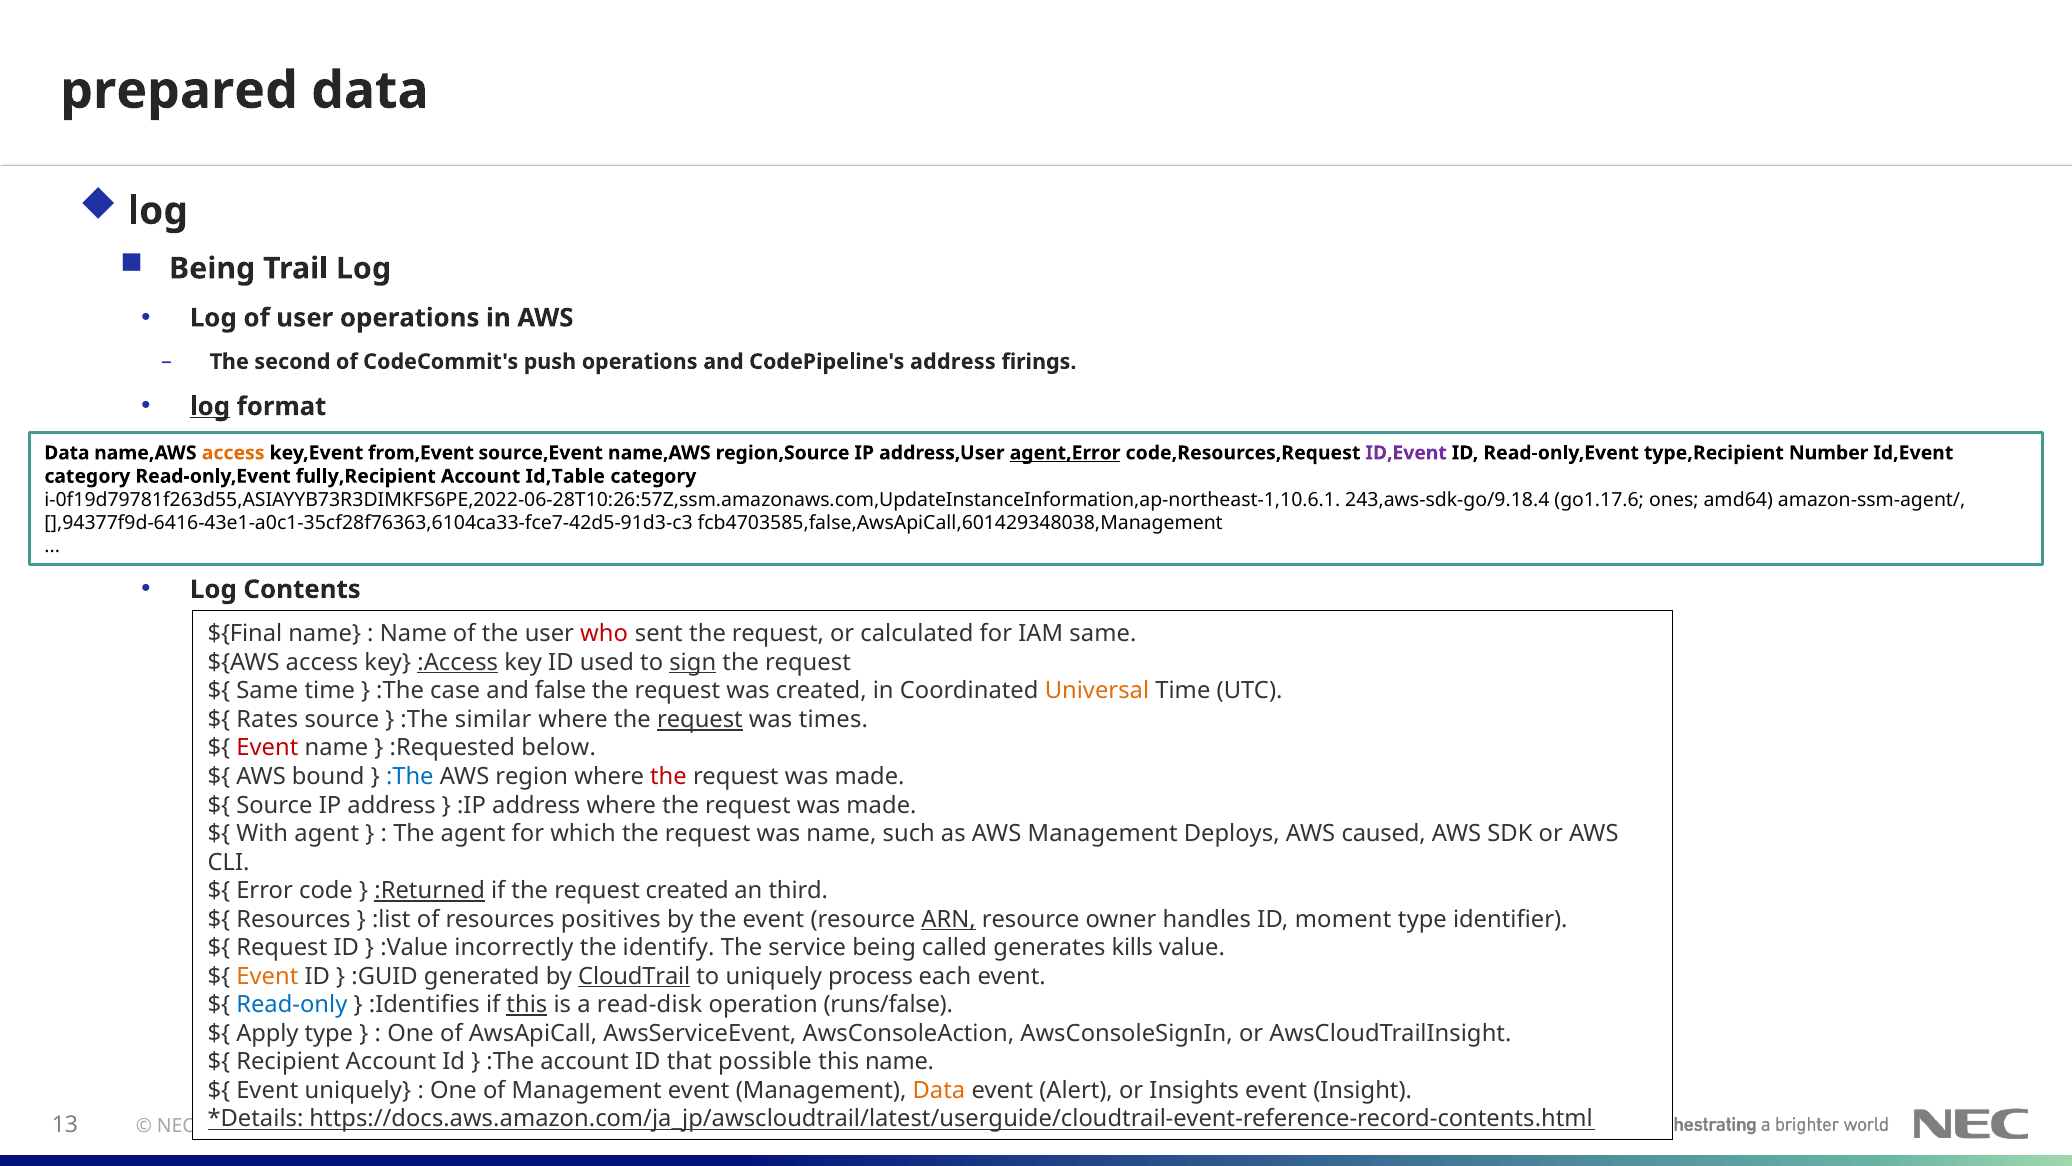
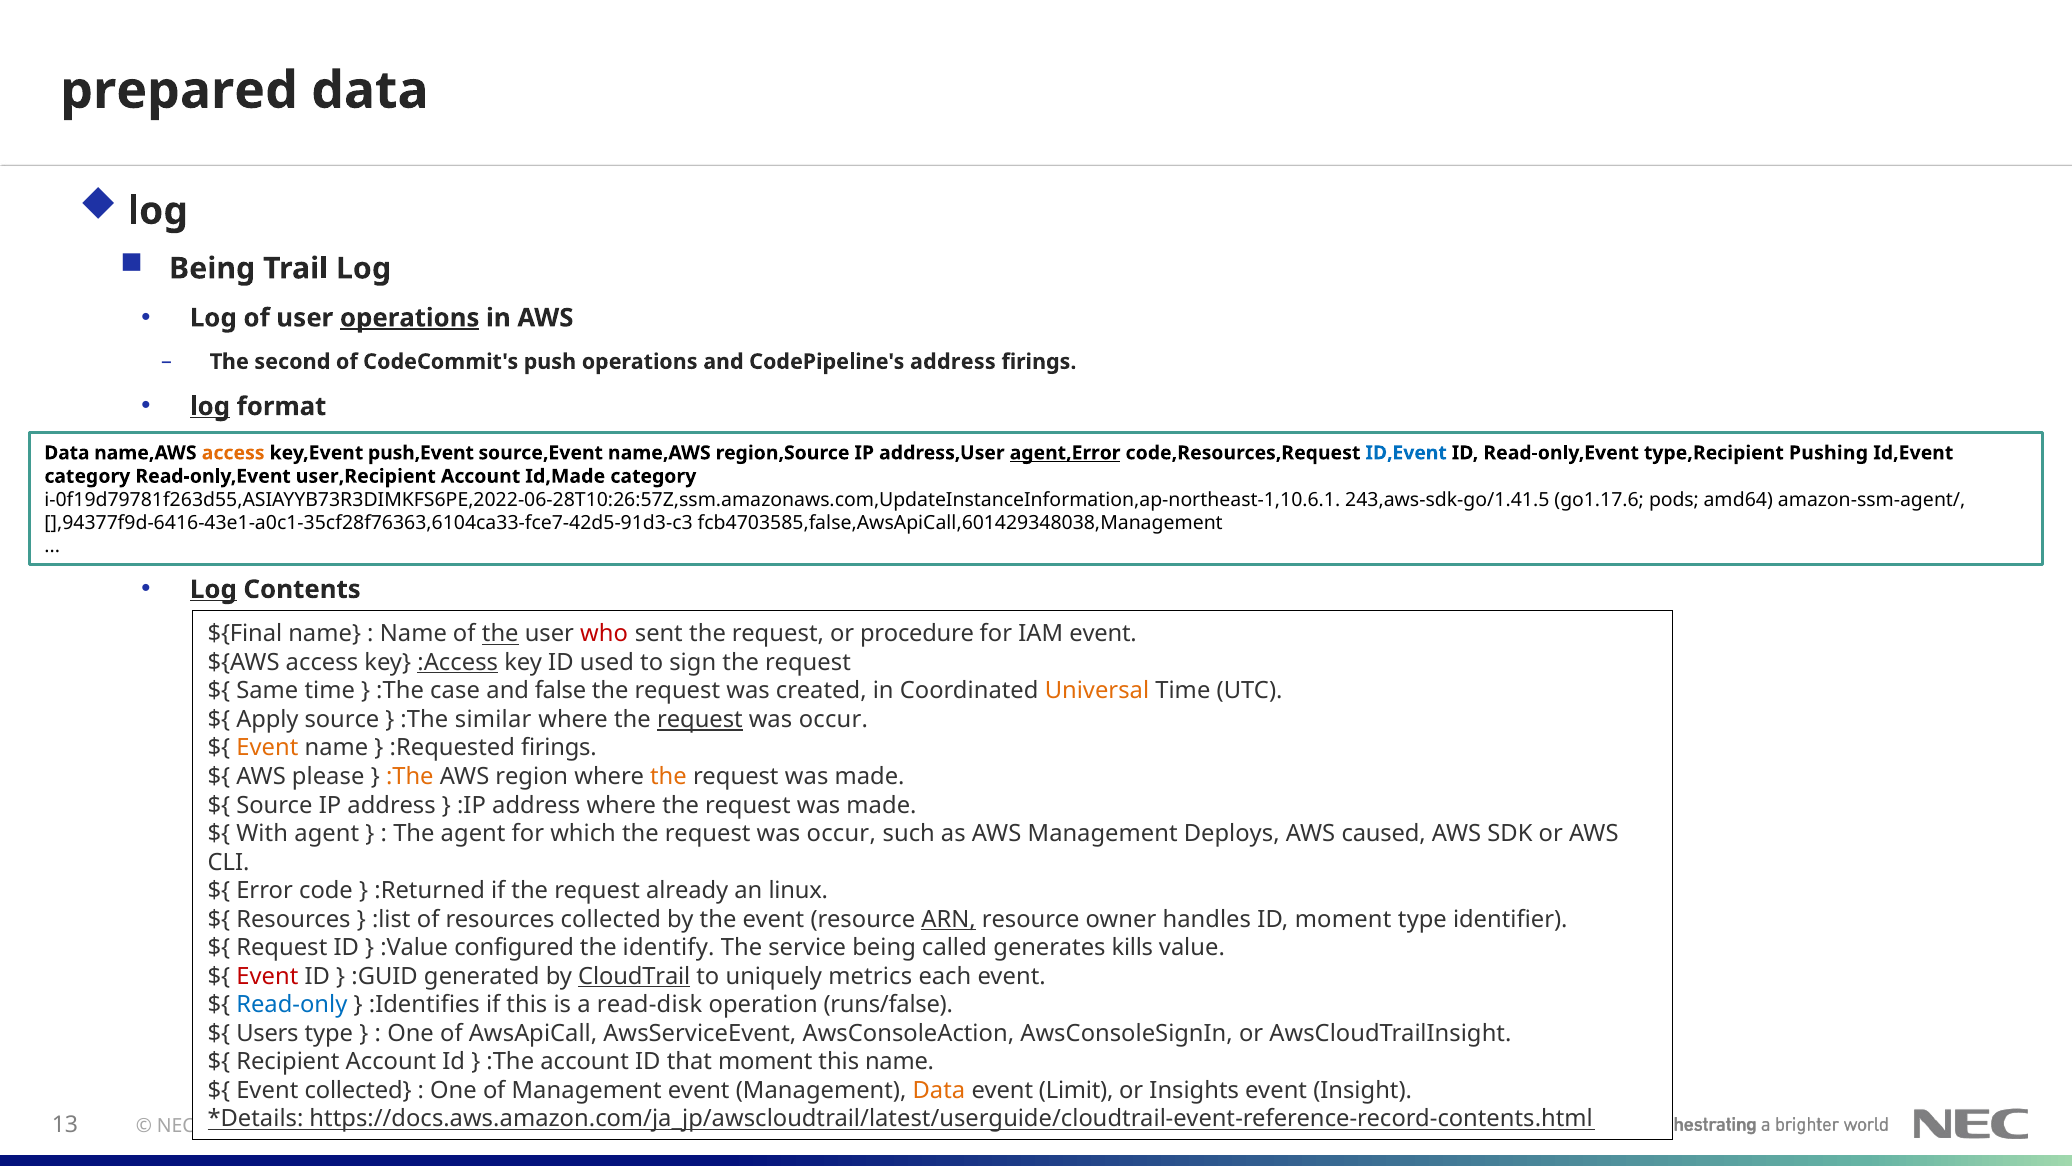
operations underline: none -> present (410, 318)
from,Event: from,Event -> push,Event (421, 453)
ID,Event colour: purple -> blue (1406, 453)
Number: Number -> Pushing (1828, 453)
fully,Recipient: fully,Recipient -> user,Recipient (366, 476)
Id,Table: Id,Table -> Id,Made (565, 476)
243,aws-sdk-go/9.18.4: 243,aws-sdk-go/9.18.4 -> 243,aws-sdk-go/1.41.5 (1447, 499)
ones: ones -> pods (1674, 499)
Log underline: none -> present (213, 589)
the underline: none -> present (500, 634)
calculated: calculated -> procedure (917, 634)
IAM same: same -> event (1103, 634)
sign underline: present -> none (693, 662)
Rates: Rates -> Apply (267, 719)
times: times -> occur (833, 719)
Event colour: red -> orange (267, 748)
:Requested below: below -> firings (559, 748)
bound: bound -> please (328, 776)
:The colour: blue -> orange (410, 776)
the colour: red -> orange (668, 776)
name: name -> occur (841, 833)
:Returned underline: present -> none (430, 890)
request created: created -> already (687, 890)
third: third -> linux (798, 890)
resources positives: positives -> collected (611, 919)
incorrectly: incorrectly -> configured (514, 947)
Event colour: orange -> red (267, 976)
process: process -> metrics (870, 976)
this underline: present -> none (527, 1004)
Apply: Apply -> Users (267, 1033)
that possible: possible -> moment (765, 1061)
Event uniquely: uniquely -> collected (358, 1090)
Alert: Alert -> Limit (1076, 1090)
